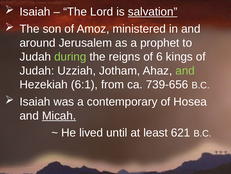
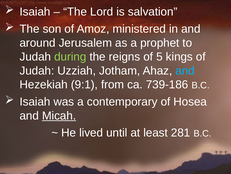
salvation underline: present -> none (153, 12)
6: 6 -> 5 (159, 57)
and colour: light green -> light blue (185, 70)
6:1: 6:1 -> 9:1 (84, 84)
739-656: 739-656 -> 739-186 (167, 84)
621: 621 -> 281 (181, 132)
